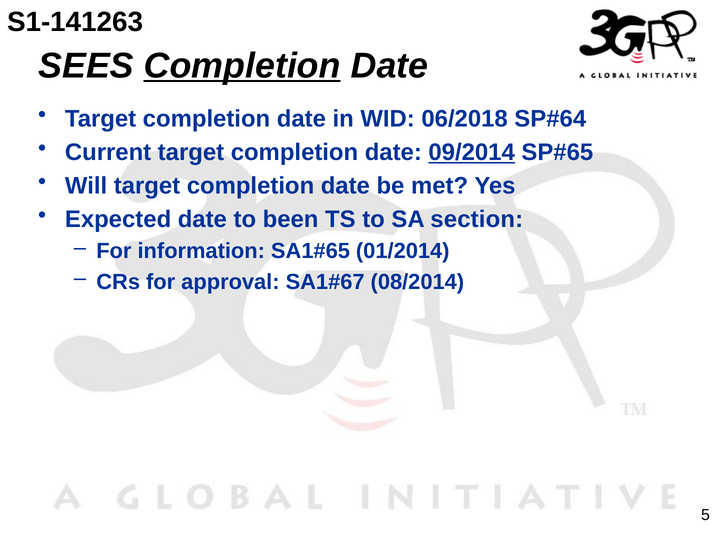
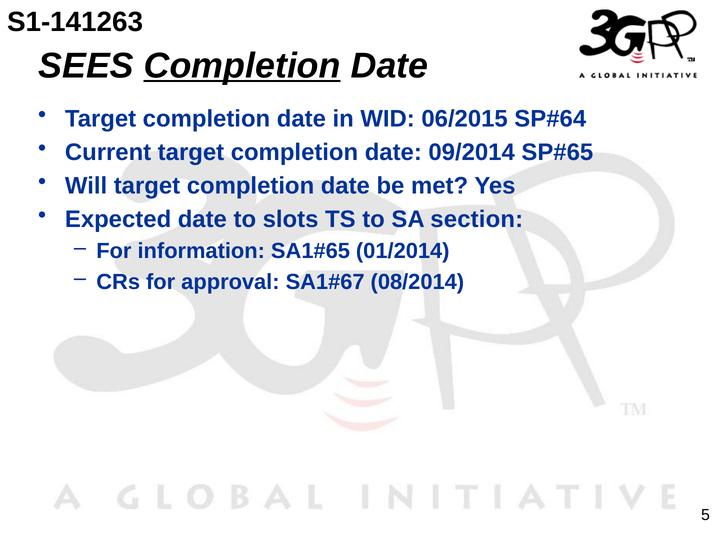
06/2018: 06/2018 -> 06/2015 (465, 119)
09/2014 underline: present -> none (472, 152)
been: been -> slots (291, 219)
